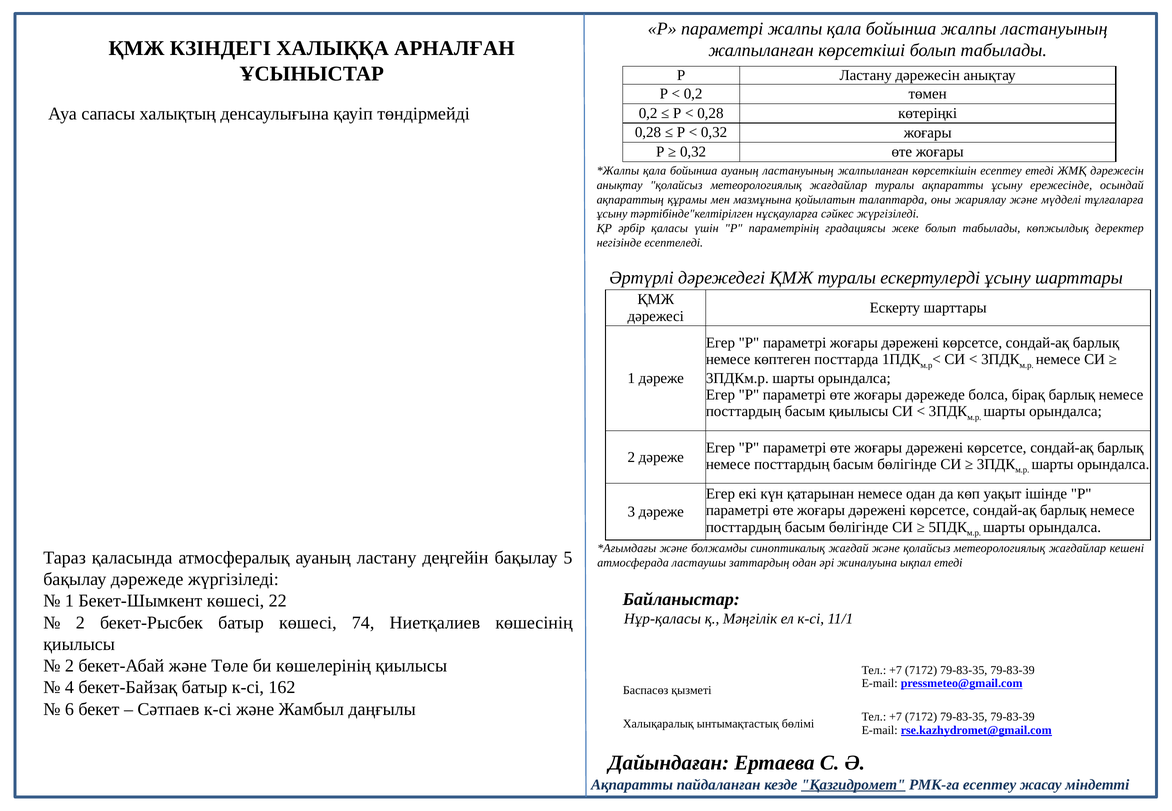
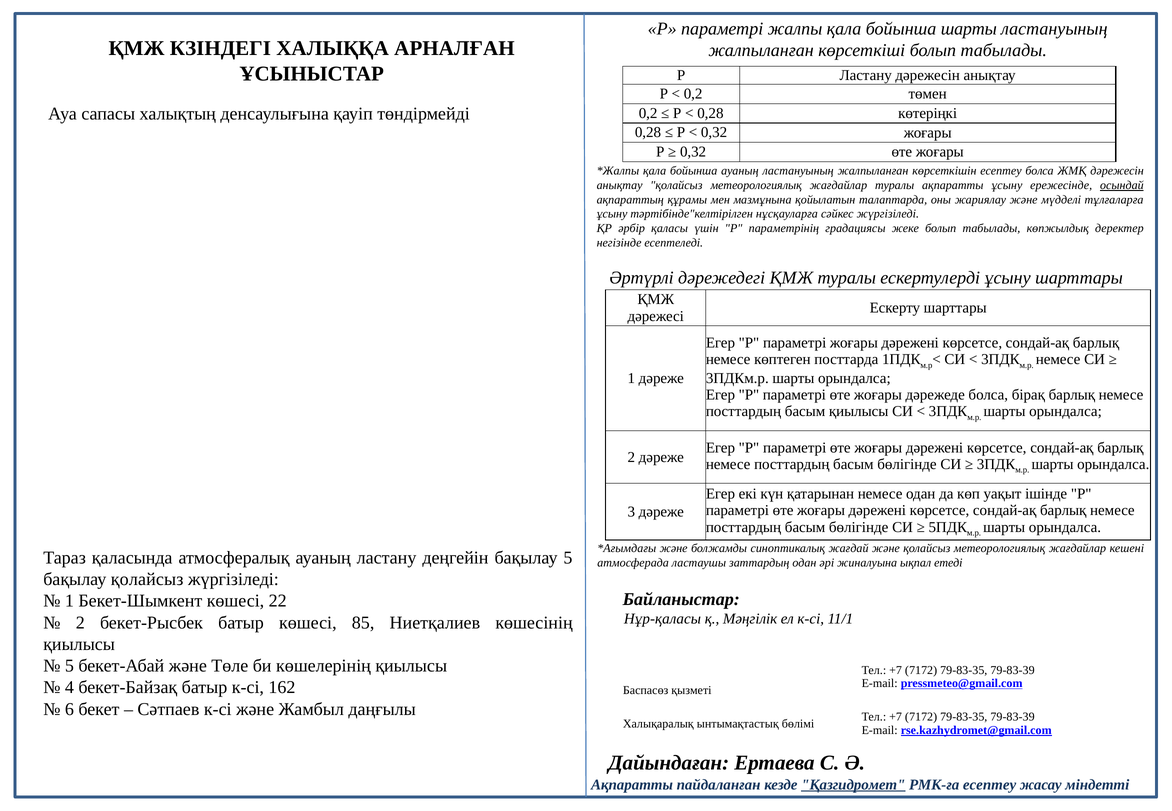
бойынша жалпы: жалпы -> шарты (969, 29)
есептеу етеді: етеді -> болса (1040, 171)
осындай underline: none -> present (1122, 185)
бақылау дәрежеде: дәрежеде -> қолайсыз (147, 580)
74: 74 -> 85 (363, 623)
2: 2 -> 5 (69, 666)
